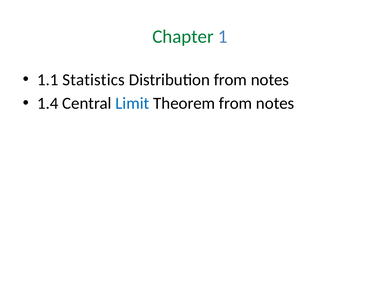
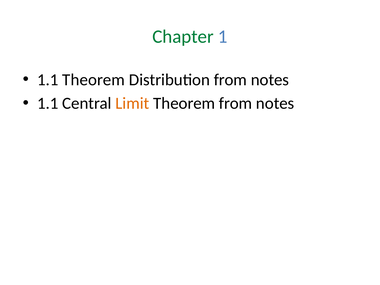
1.1 Statistics: Statistics -> Theorem (94, 80)
1.4: 1.4 -> 1.1 (48, 103)
Limit colour: blue -> orange (132, 103)
